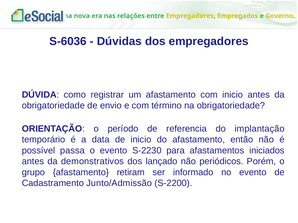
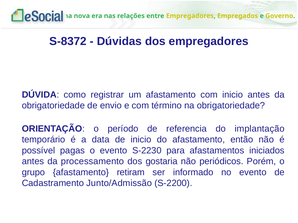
S-6036: S-6036 -> S-8372 (68, 41)
passa: passa -> pagas (72, 151)
demonstrativos: demonstrativos -> processamento (92, 162)
lançado: lançado -> gostaria (162, 162)
